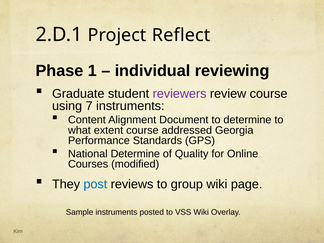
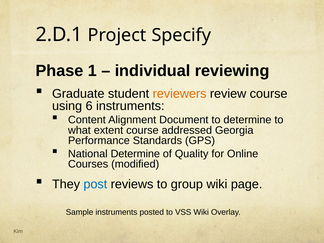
Reflect: Reflect -> Specify (181, 35)
reviewers colour: purple -> orange (180, 94)
7: 7 -> 6 (89, 106)
